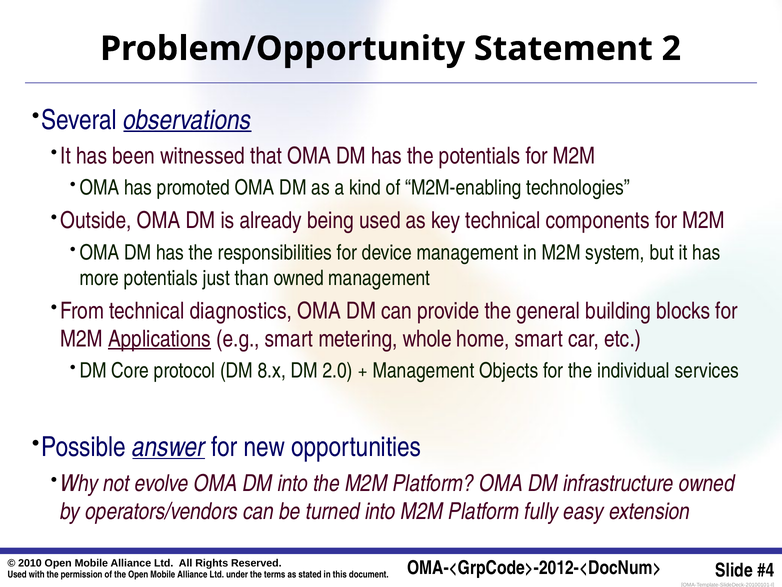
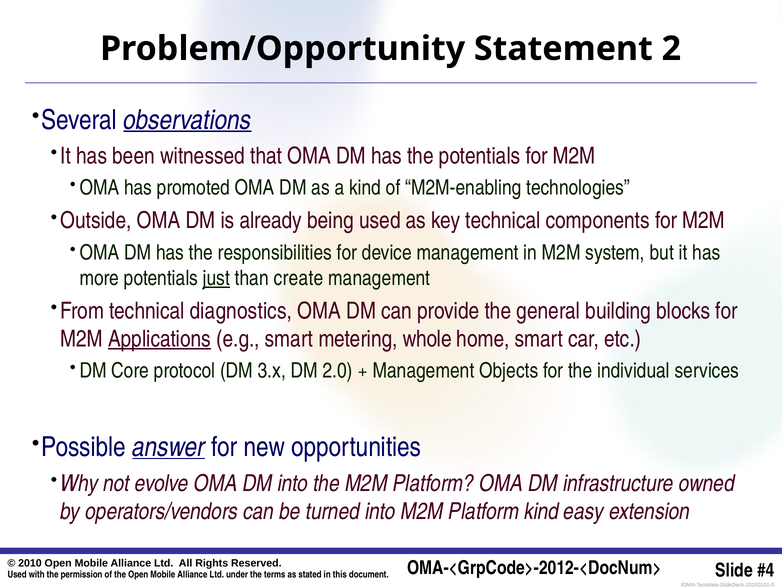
just underline: none -> present (216, 278)
than owned: owned -> create (299, 278)
8.x: 8.x -> 3.x (272, 370)
Platform fully: fully -> kind (541, 511)
